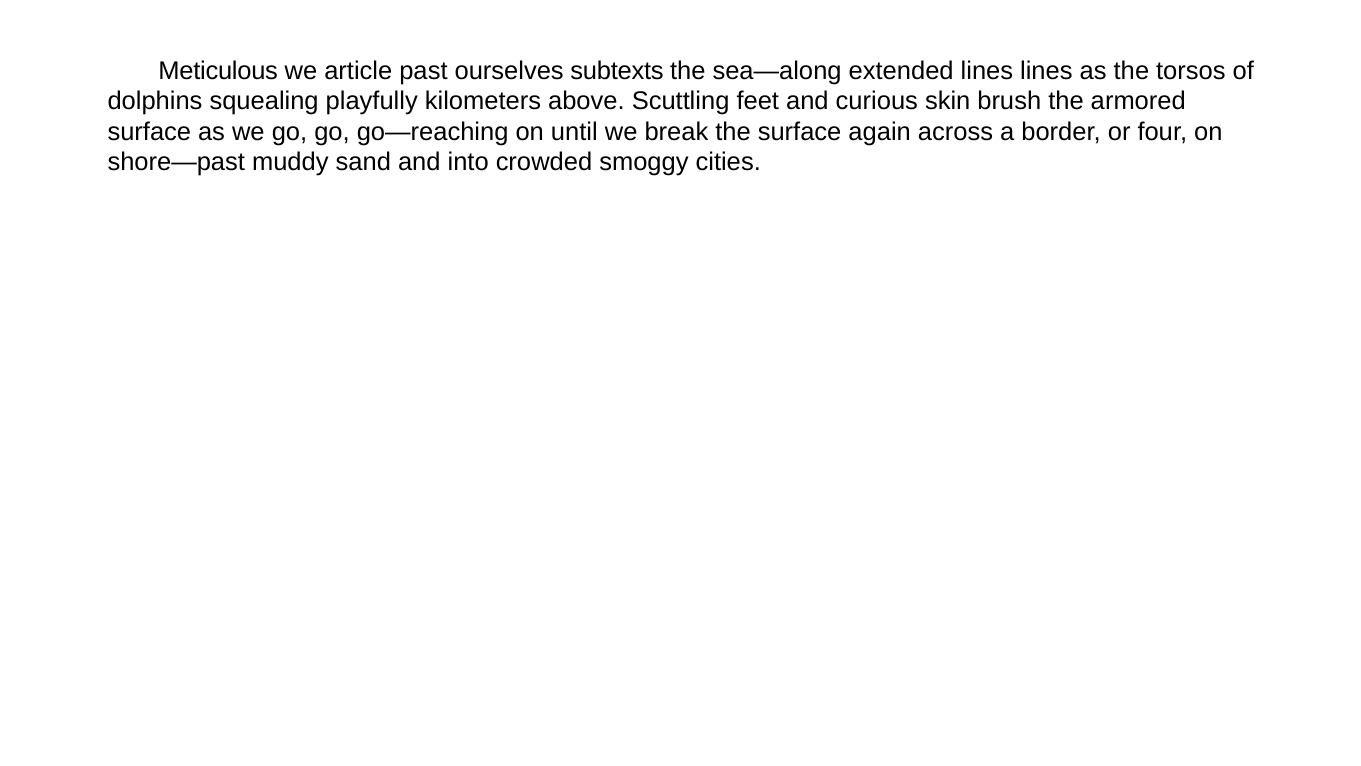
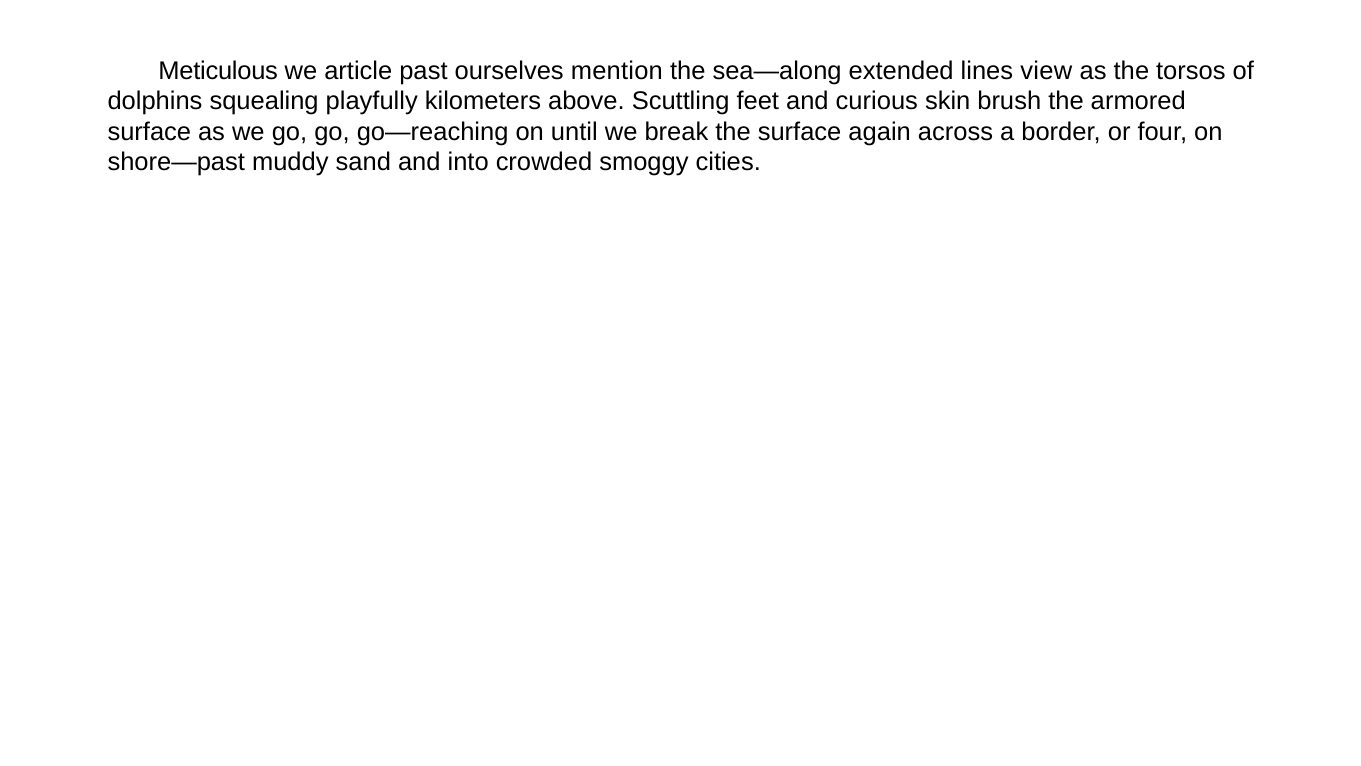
subtexts: subtexts -> mention (617, 71)
lines lines: lines -> view (1046, 71)
